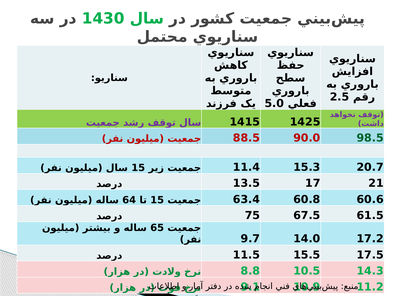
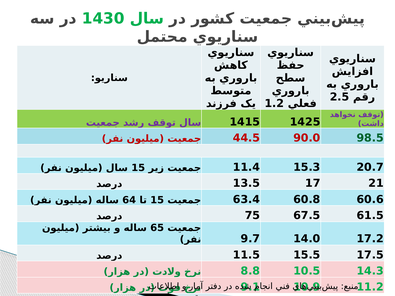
5.0: 5.0 -> 1.2 (274, 104)
88.5: 88.5 -> 44.5 (246, 138)
